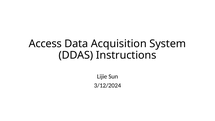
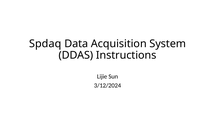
Access: Access -> Spdaq (45, 44)
